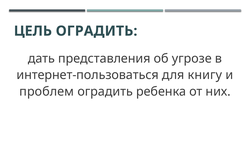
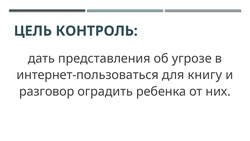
ЦЕЛЬ ОГРАДИТЬ: ОГРАДИТЬ -> КОНТРОЛЬ (97, 31)
проблем: проблем -> разговор (47, 91)
